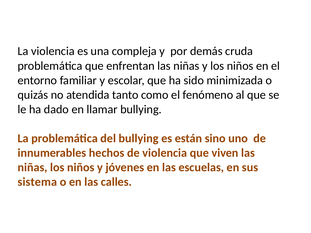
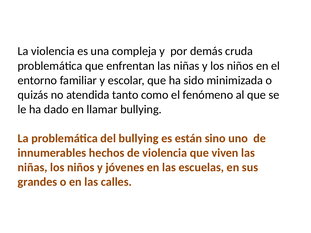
sistema: sistema -> grandes (37, 182)
